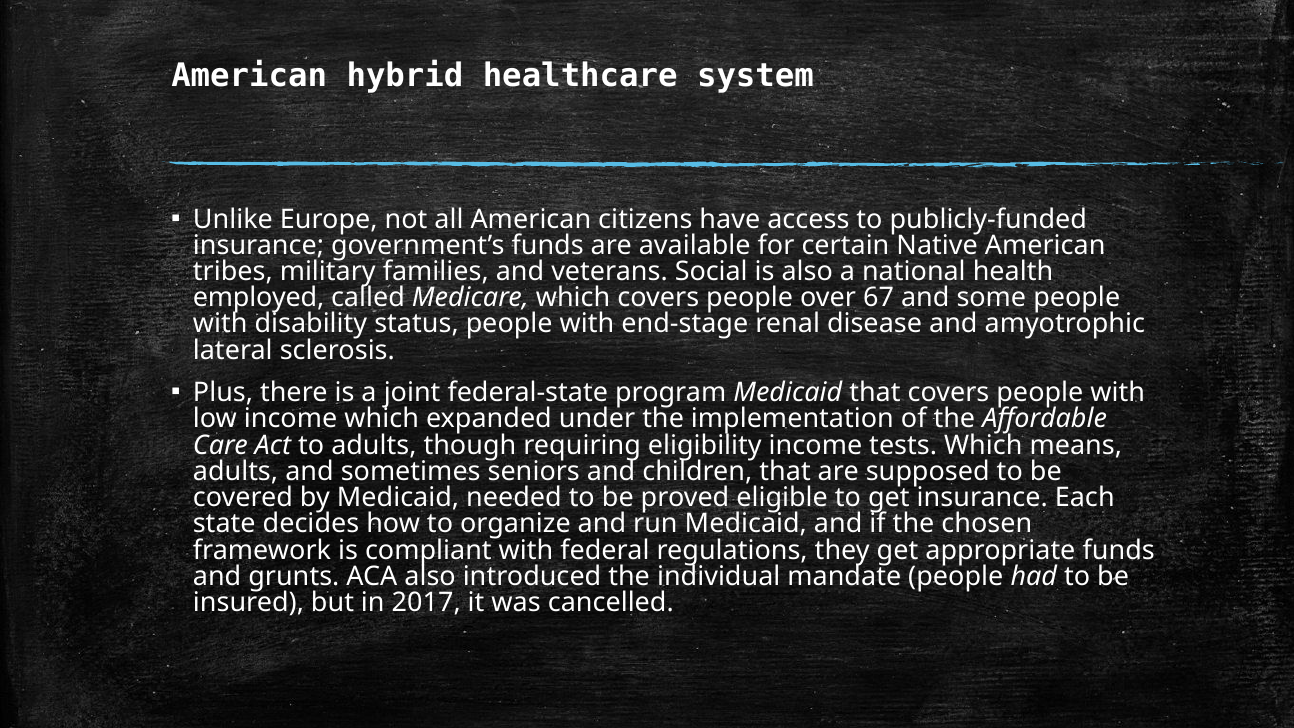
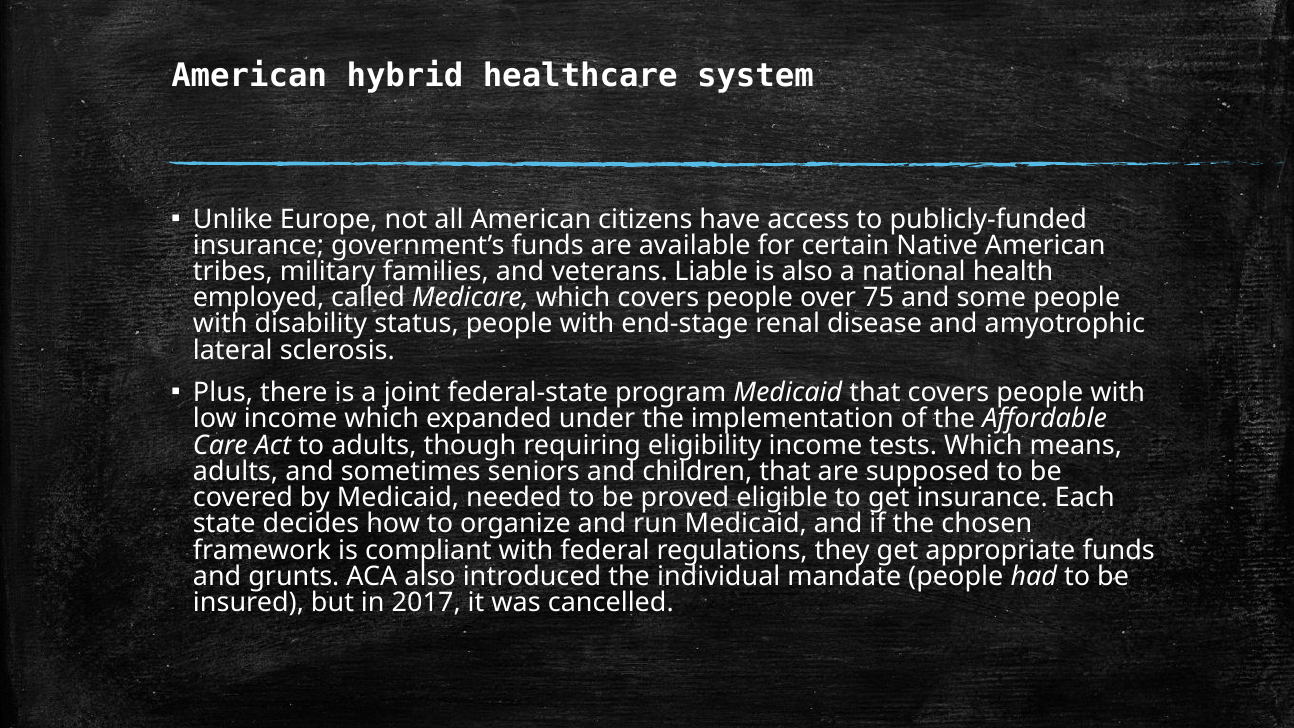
Social: Social -> Liable (711, 272)
67: 67 -> 75 (879, 298)
